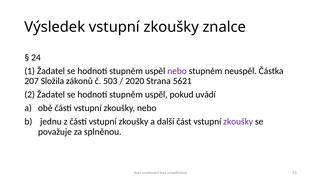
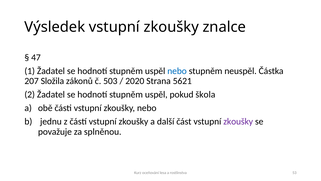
24: 24 -> 47 (36, 57)
nebo colour: purple -> blue (177, 71)
uvádí: uvádí -> škola (205, 94)
